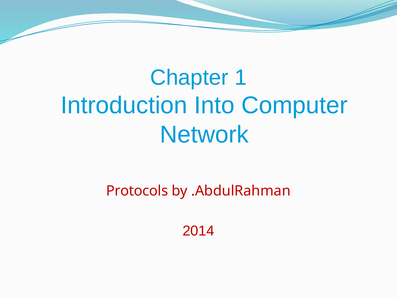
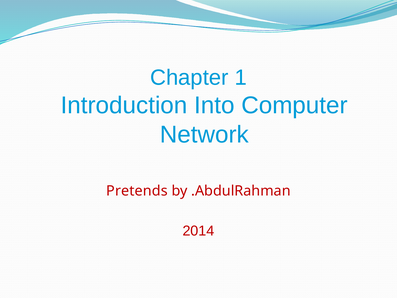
Protocols: Protocols -> Pretends (137, 191)
